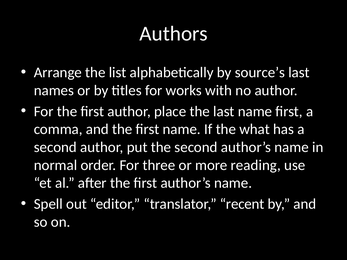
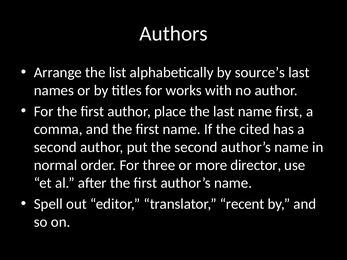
what: what -> cited (255, 129)
reading: reading -> director (256, 165)
